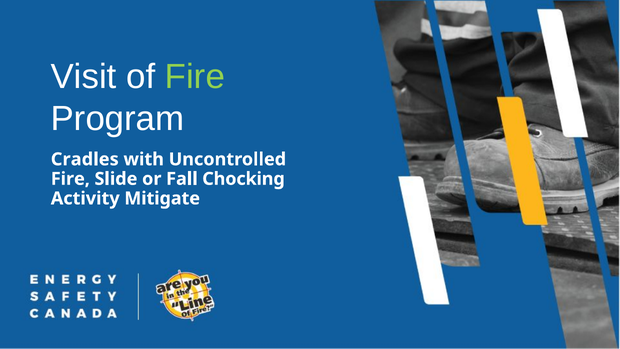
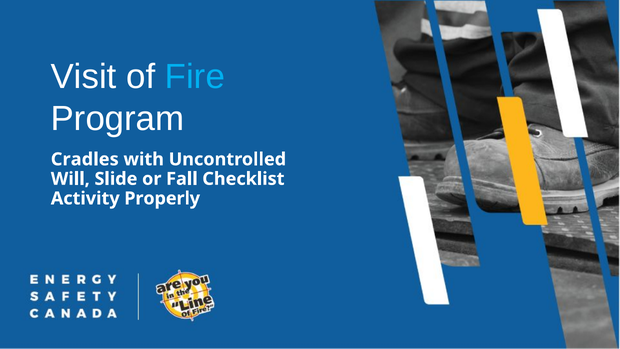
Fire colour: light green -> light blue (195, 77)
Fire: Fire -> Will (70, 179)
Chocking: Chocking -> Checklist (243, 179)
Mitigate: Mitigate -> Properly (162, 198)
